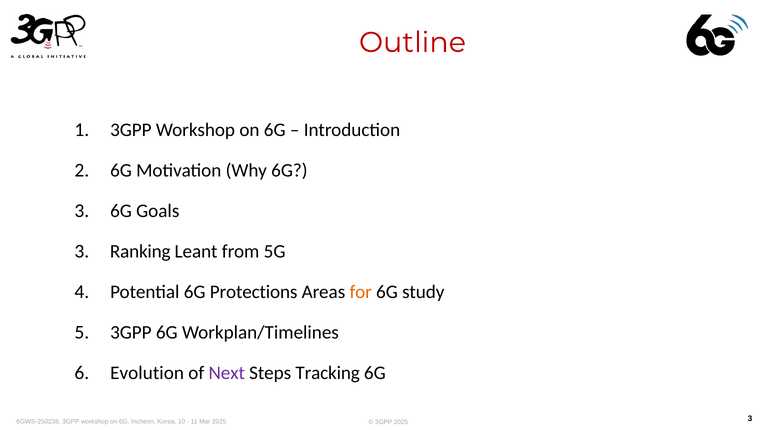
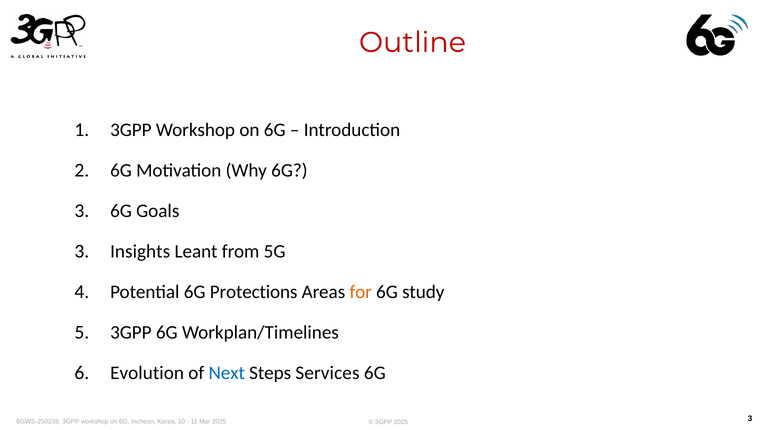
Ranking: Ranking -> Insights (140, 252)
Next colour: purple -> blue (227, 373)
Tracking: Tracking -> Services (327, 373)
